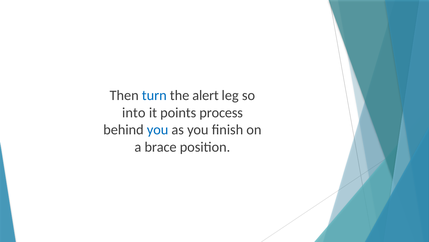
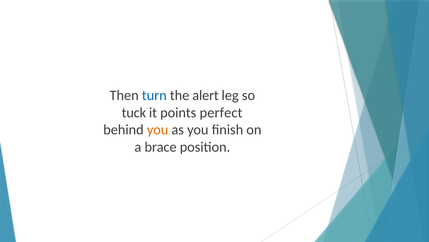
into: into -> tuck (134, 112)
process: process -> perfect (221, 112)
you colour: blue -> orange (158, 130)
